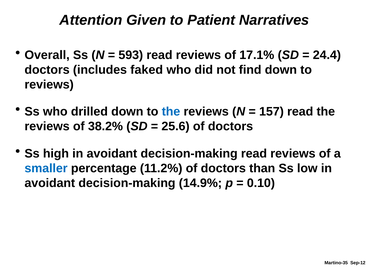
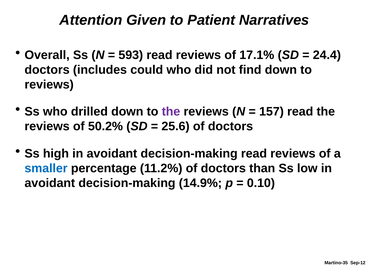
faked: faked -> could (147, 70)
the colour: blue -> purple (171, 112)
38.2%: 38.2% -> 50.2% (105, 126)
